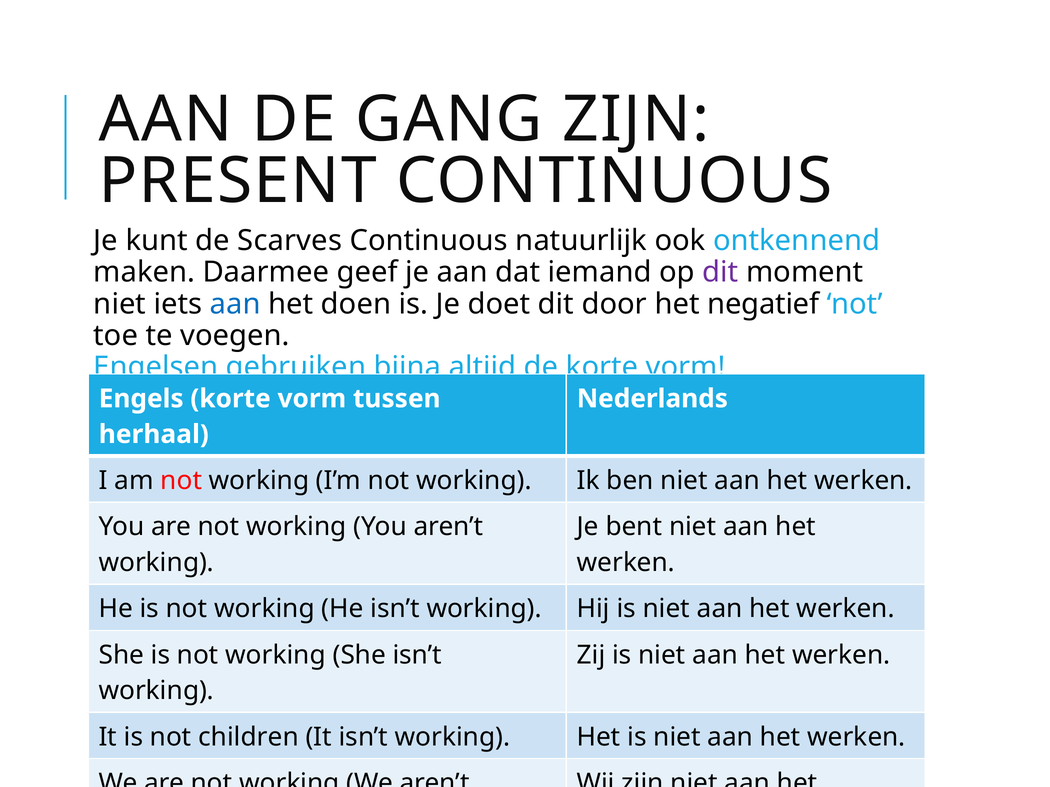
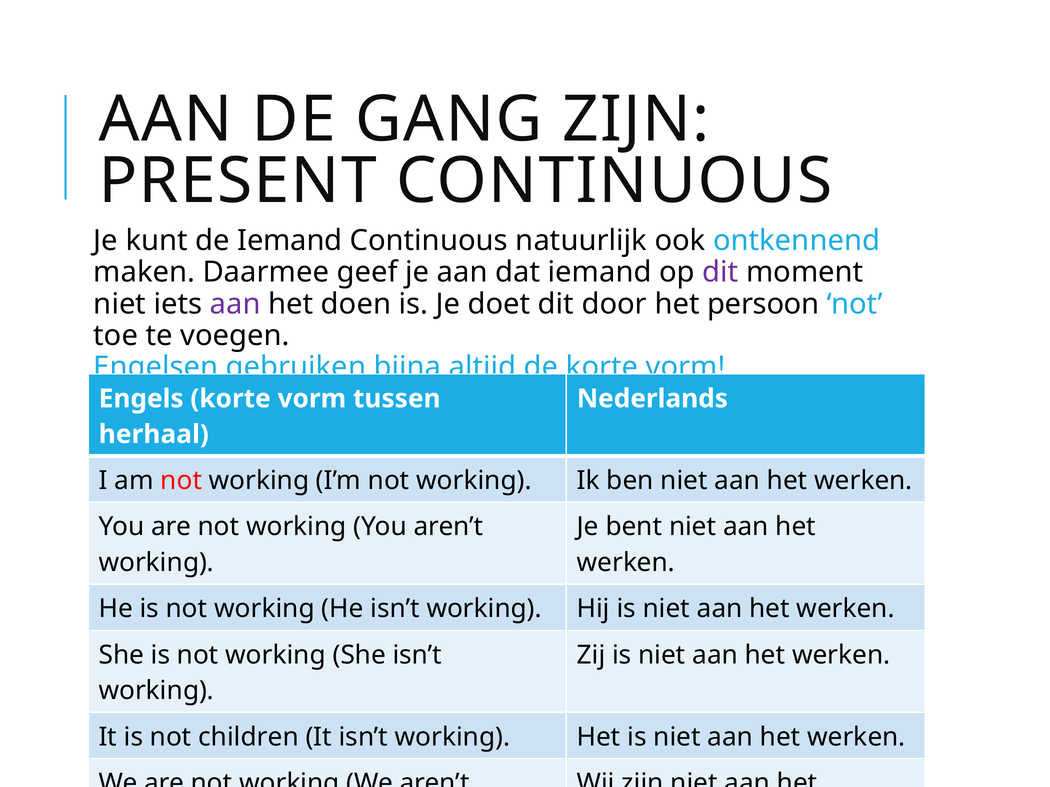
de Scarves: Scarves -> Iemand (290, 241)
aan colour: blue -> purple (235, 304)
negatief: negatief -> persoon (763, 304)
